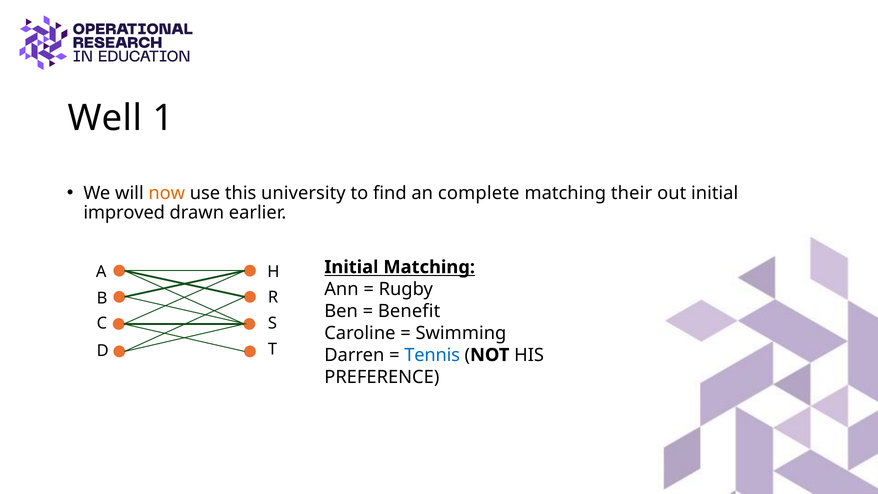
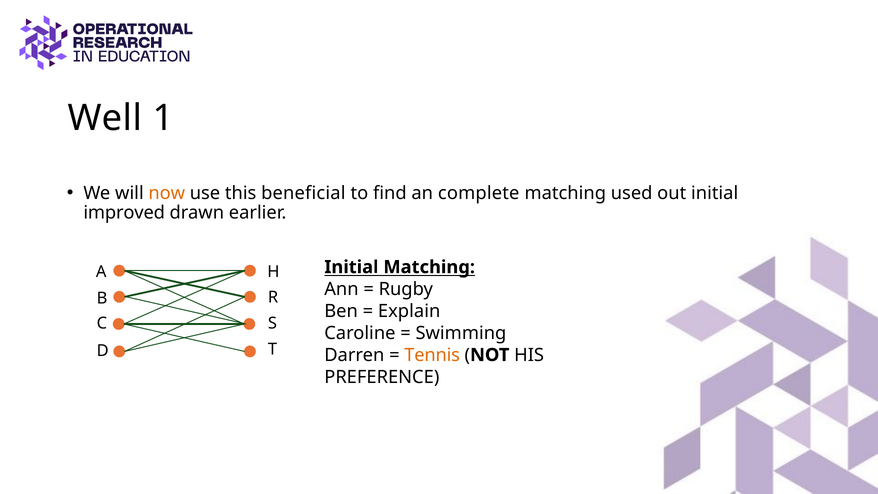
university: university -> beneficial (303, 193)
their: their -> used (632, 193)
Benefit: Benefit -> Explain (409, 311)
Tennis colour: blue -> orange (432, 355)
